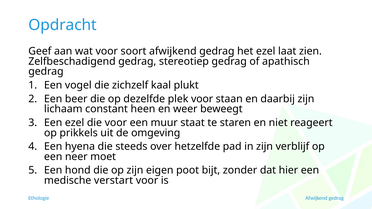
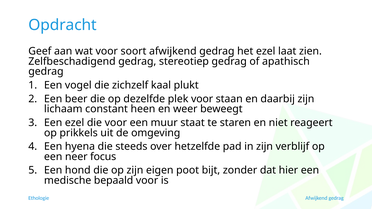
moet: moet -> focus (103, 157)
verstart: verstart -> bepaald (114, 181)
